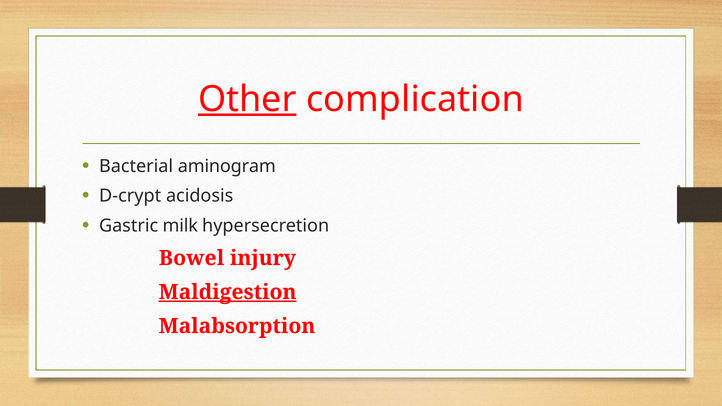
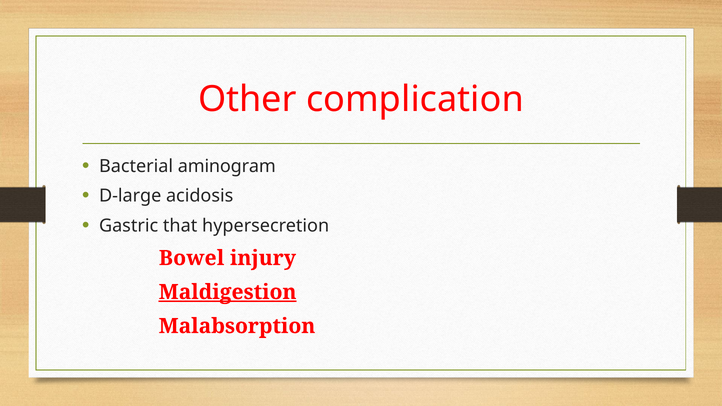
Other underline: present -> none (247, 99)
D-crypt: D-crypt -> D-large (130, 196)
milk: milk -> that (180, 226)
